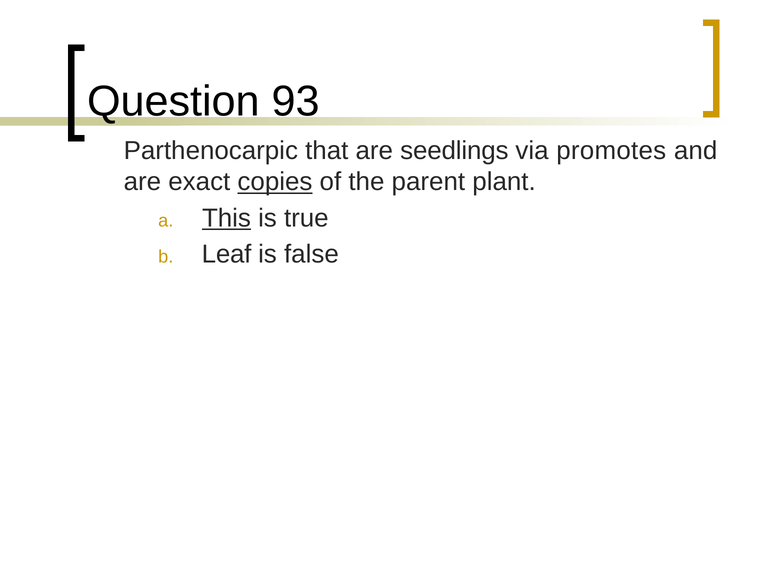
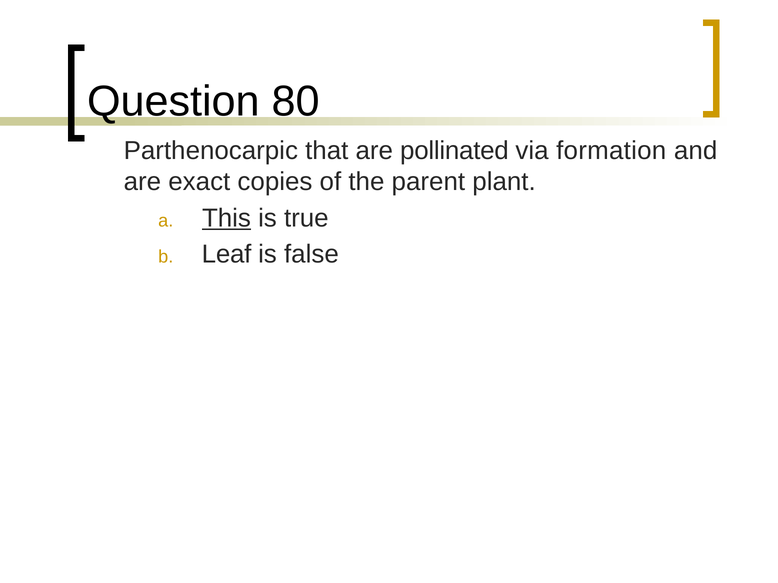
93: 93 -> 80 (296, 102)
seedlings: seedlings -> pollinated (454, 151)
promotes: promotes -> formation (611, 151)
copies underline: present -> none (275, 182)
